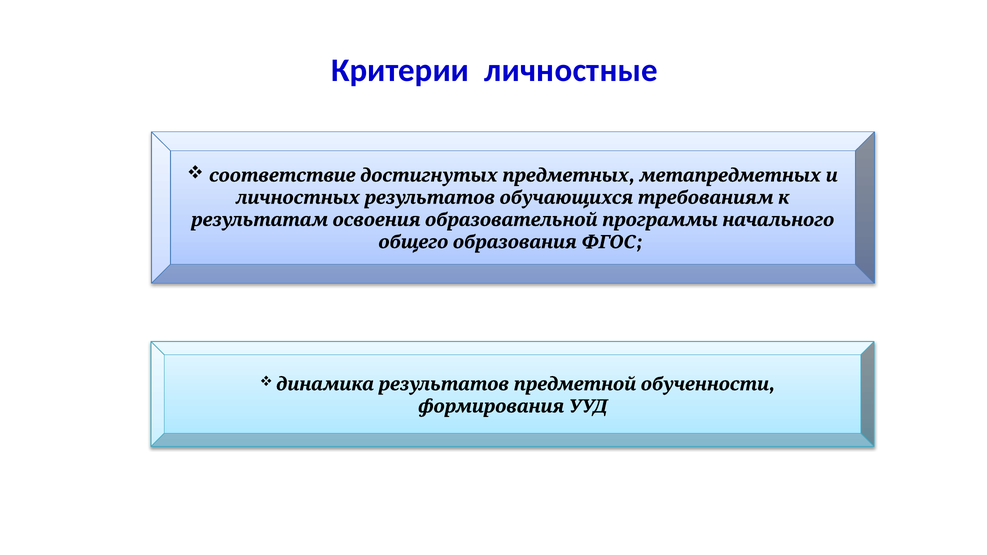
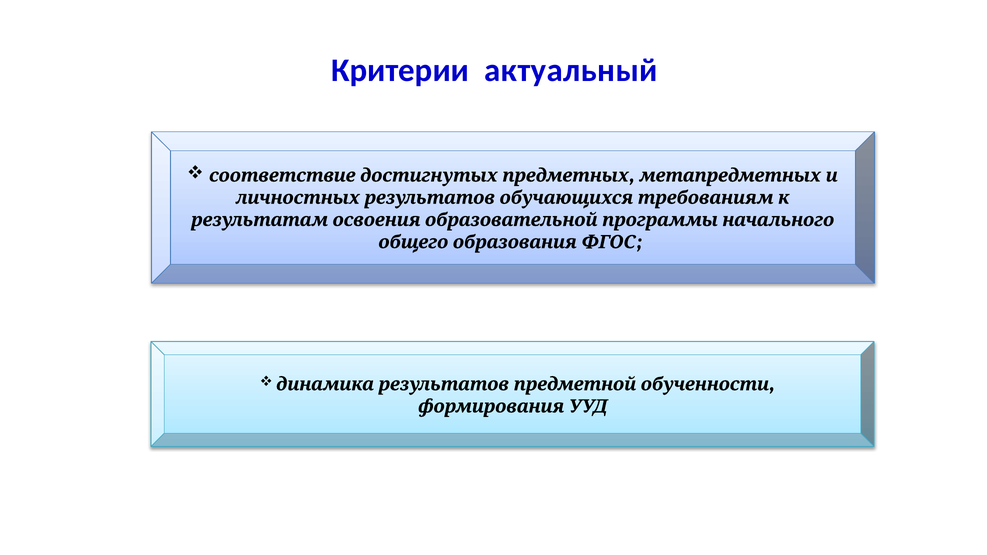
личностные: личностные -> актуальный (571, 71)
